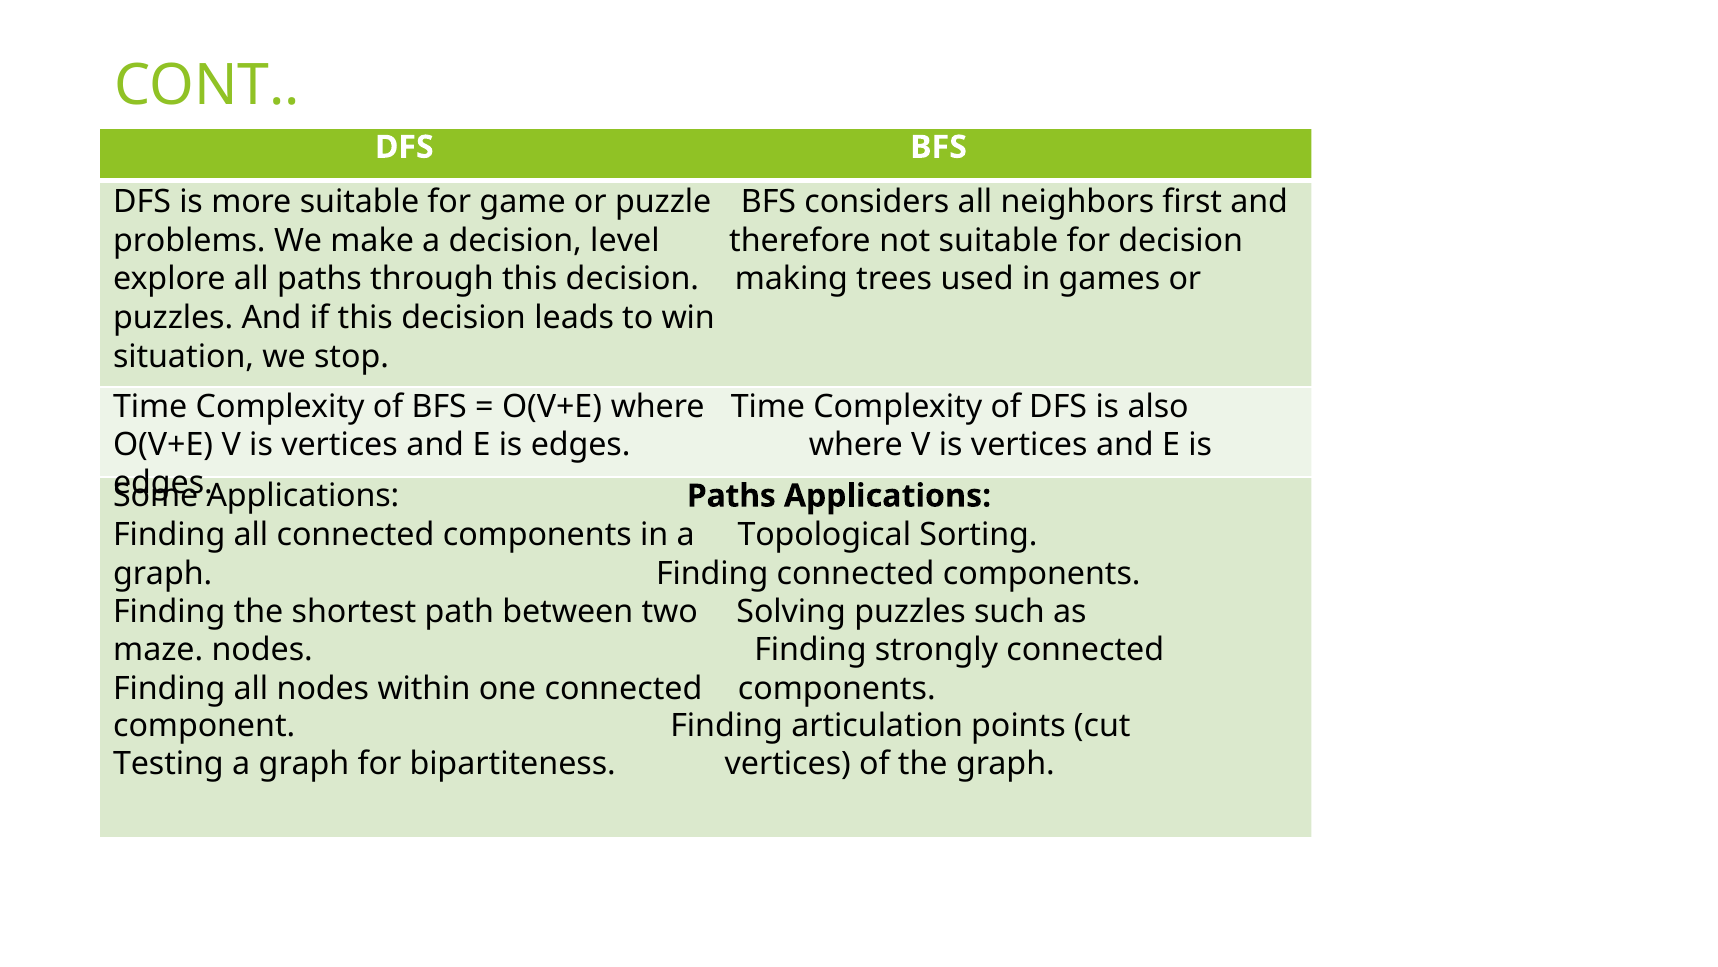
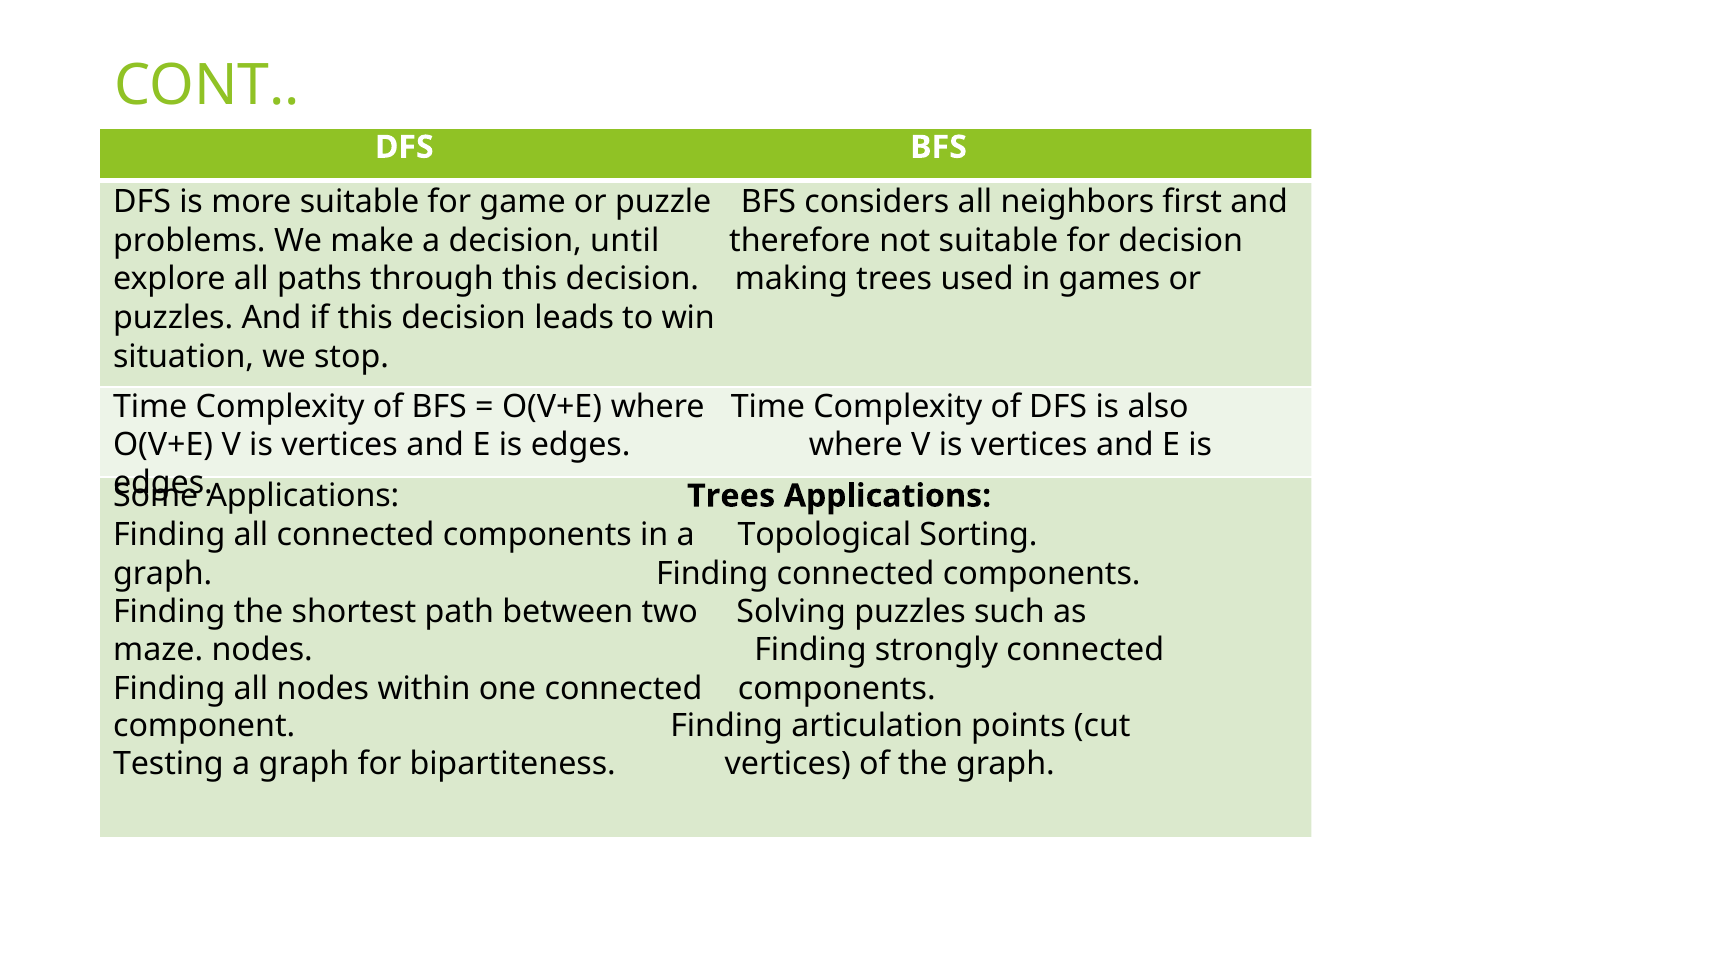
level: level -> until (625, 240)
Applications Paths: Paths -> Trees (731, 496)
